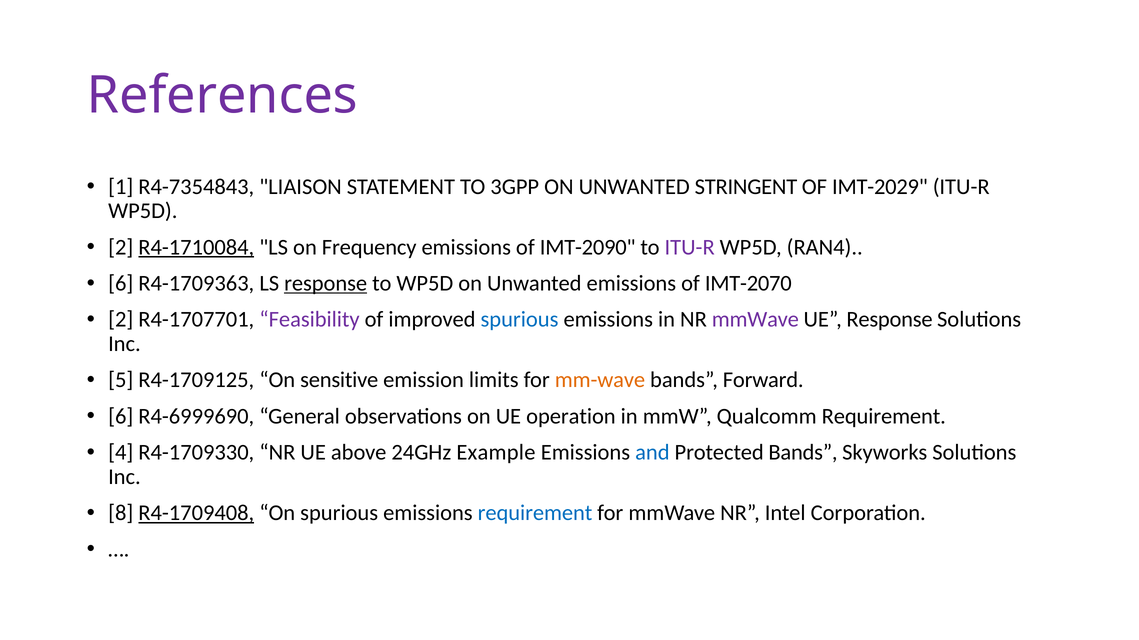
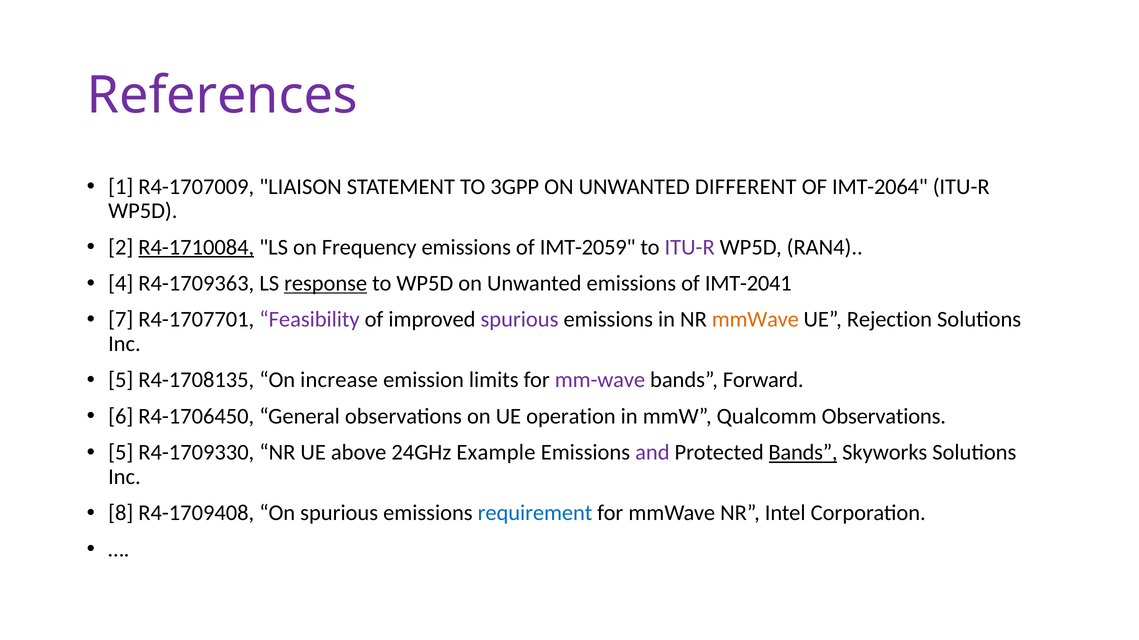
R4-7354843: R4-7354843 -> R4-1707009 (196, 187)
STRINGENT: STRINGENT -> DIFFERENT (746, 187)
IMT-2029: IMT-2029 -> IMT-2064 (880, 187)
IMT-2090: IMT-2090 -> IMT-2059 (588, 247)
6: 6 -> 4 (121, 284)
IMT-2070: IMT-2070 -> IMT-2041 (748, 284)
2: 2 -> 7 (121, 320)
spurious colour: blue -> purple (520, 320)
mmWave colour: purple -> orange (755, 320)
UE Response: Response -> Rejection (889, 320)
R4-1709125: R4-1709125 -> R4-1708135 (196, 380)
sensitive: sensitive -> increase (339, 380)
mm-wave colour: orange -> purple (600, 380)
R4-6999690: R4-6999690 -> R4-1706450 (196, 417)
Qualcomm Requirement: Requirement -> Observations (884, 417)
4: 4 -> 5 (121, 453)
and colour: blue -> purple (652, 453)
Bands underline: none -> present (803, 453)
R4-1709408 underline: present -> none (196, 513)
